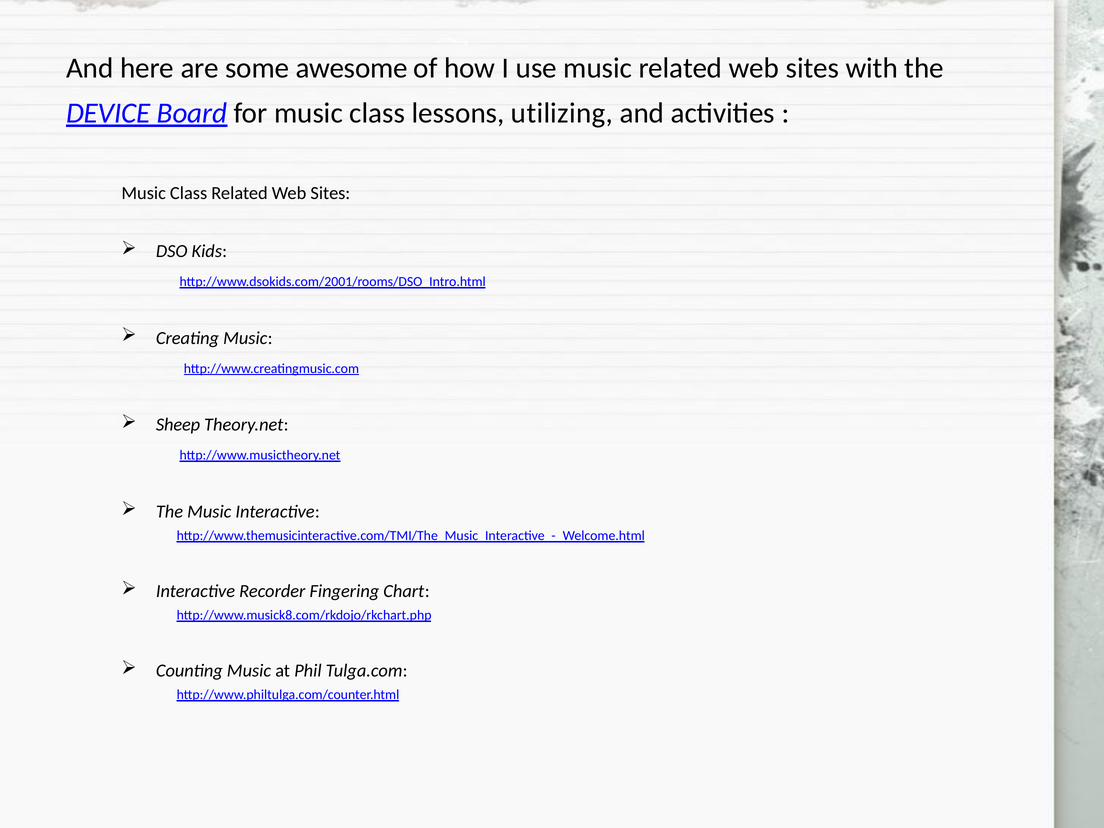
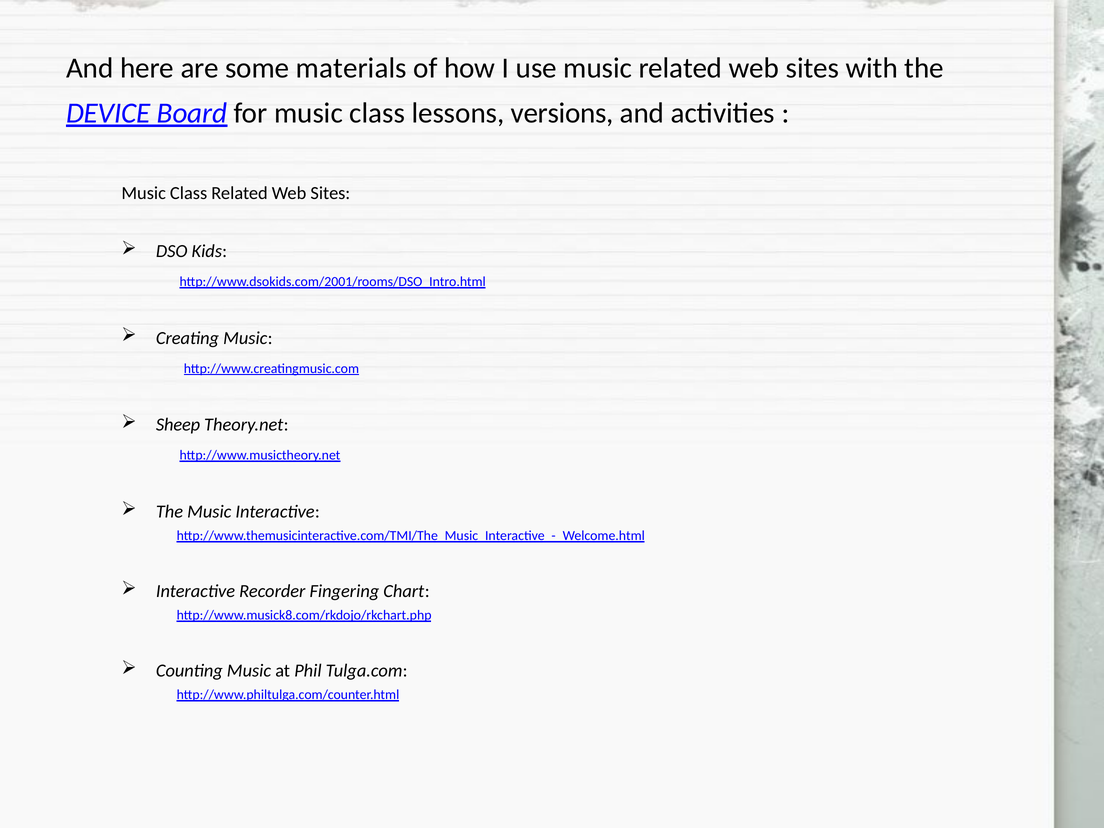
awesome: awesome -> materials (351, 68)
utilizing: utilizing -> versions (562, 113)
